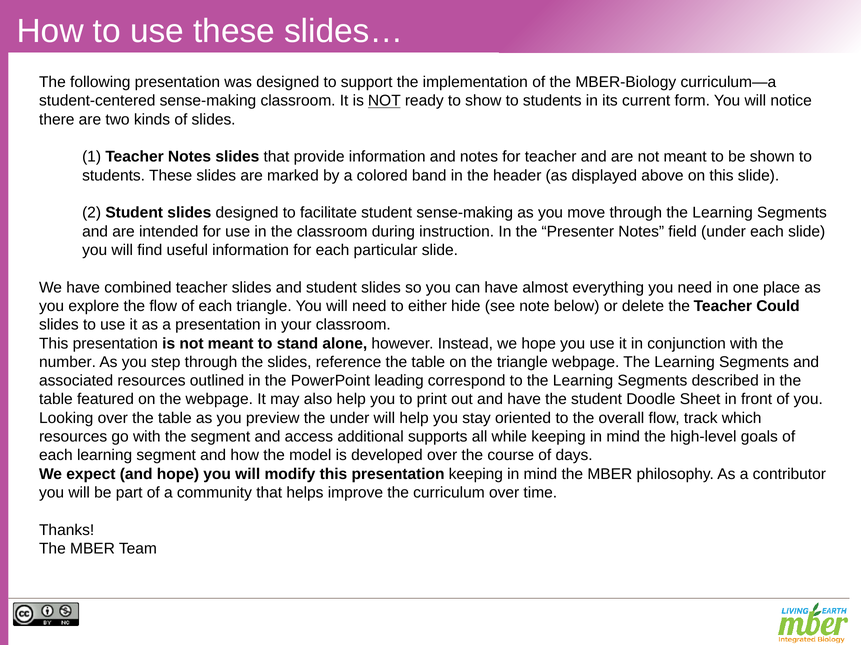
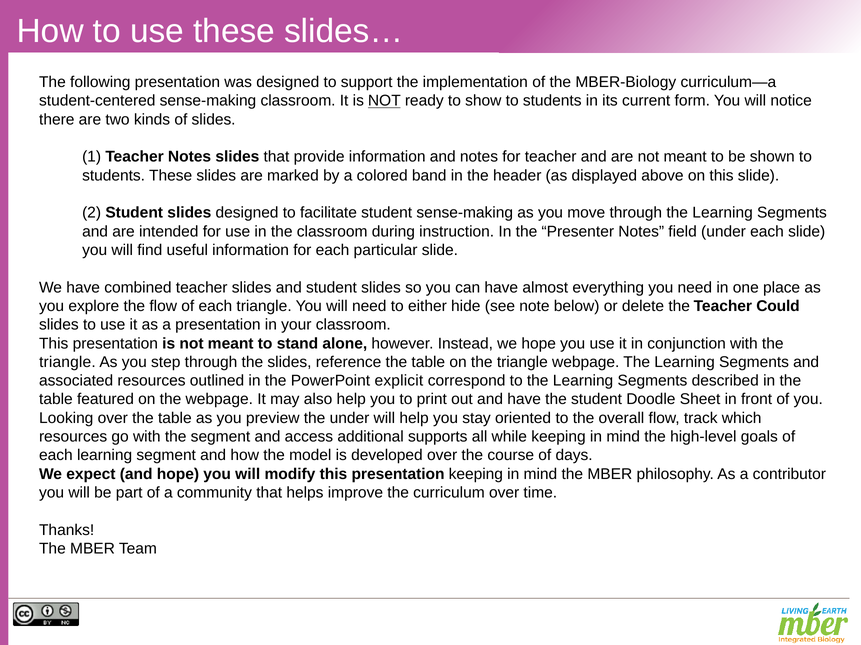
number: number -> triangle (67, 362)
leading: leading -> explicit (399, 381)
